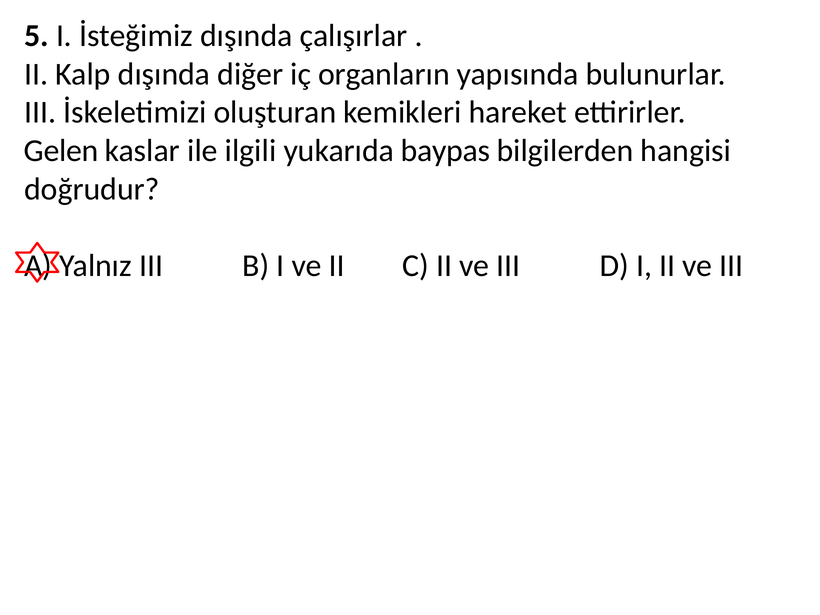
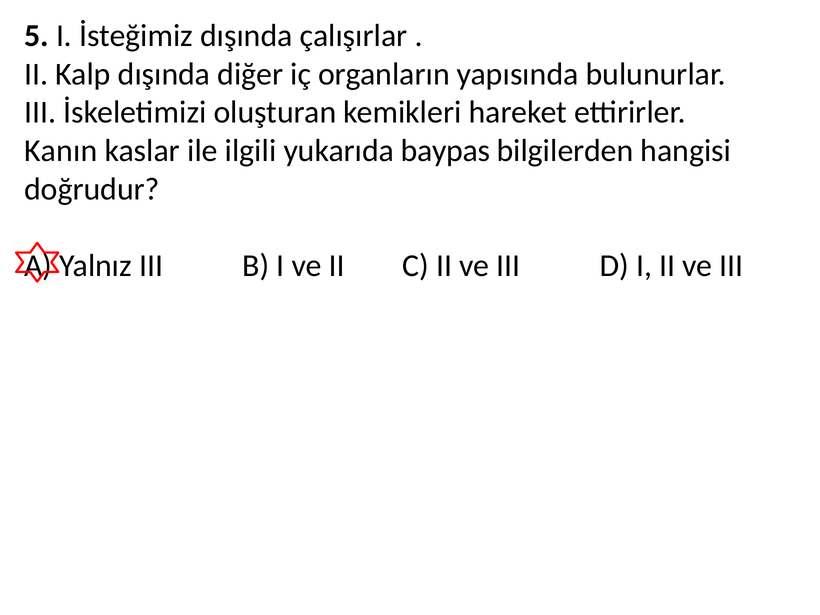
Gelen: Gelen -> Kanın (61, 151)
